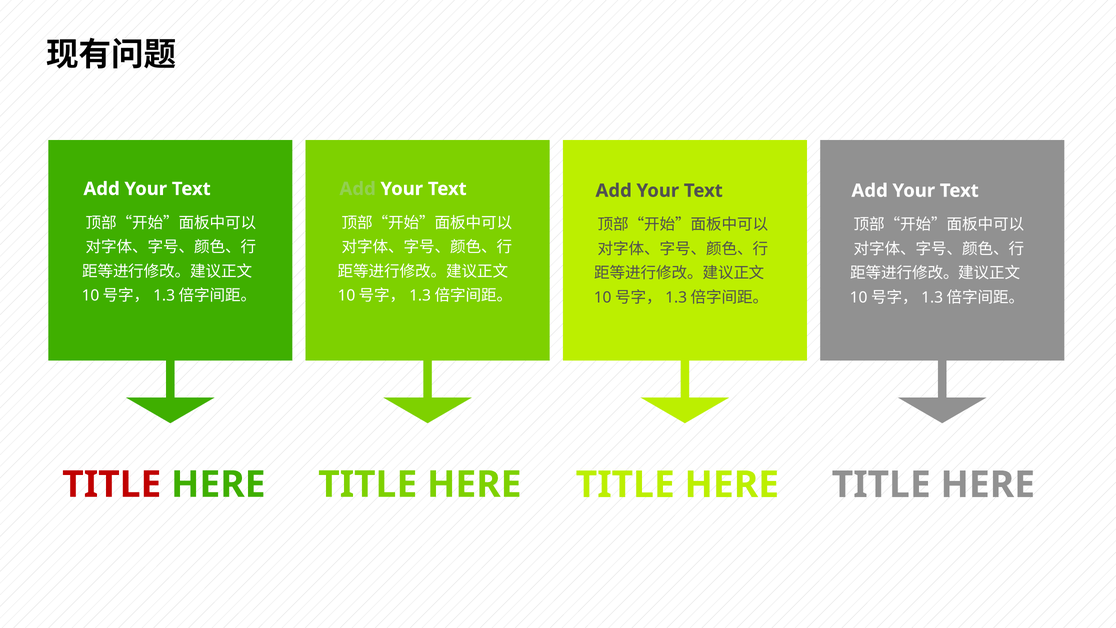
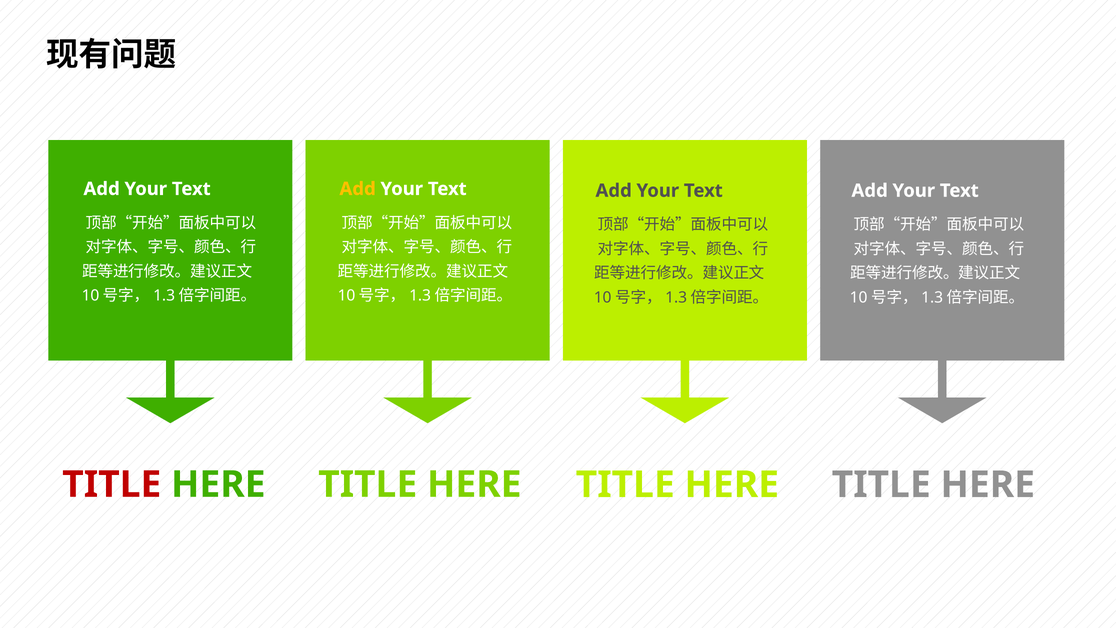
Add colour: light green -> yellow (358, 189)
